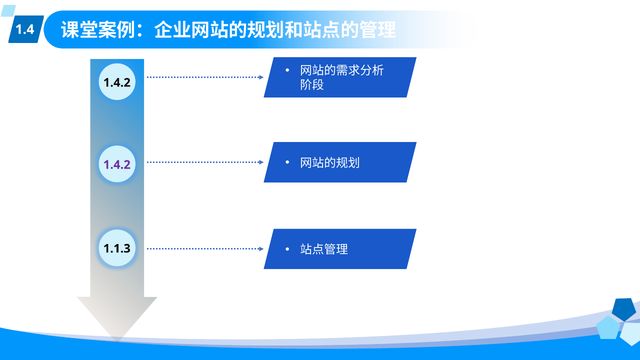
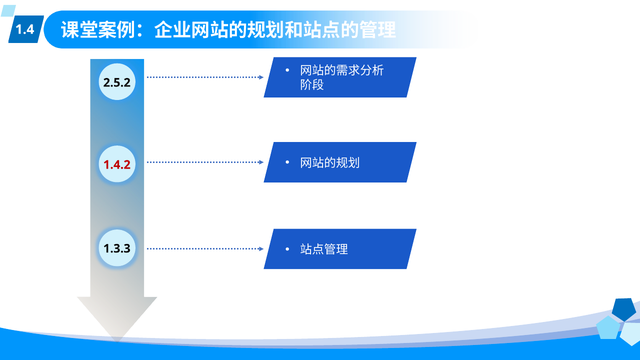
1.4.2: 1.4.2 -> 2.5.2 (117, 83)
1.4.2 colour: purple -> red (117, 165)
1.1.3: 1.1.3 -> 1.3.3 (117, 249)
